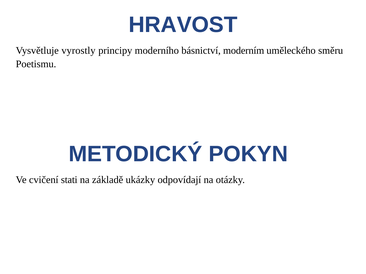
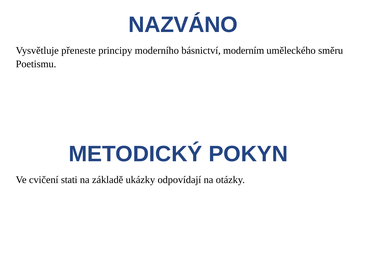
HRAVOST: HRAVOST -> NAZVÁNO (183, 25)
vyrostly: vyrostly -> přeneste (78, 51)
